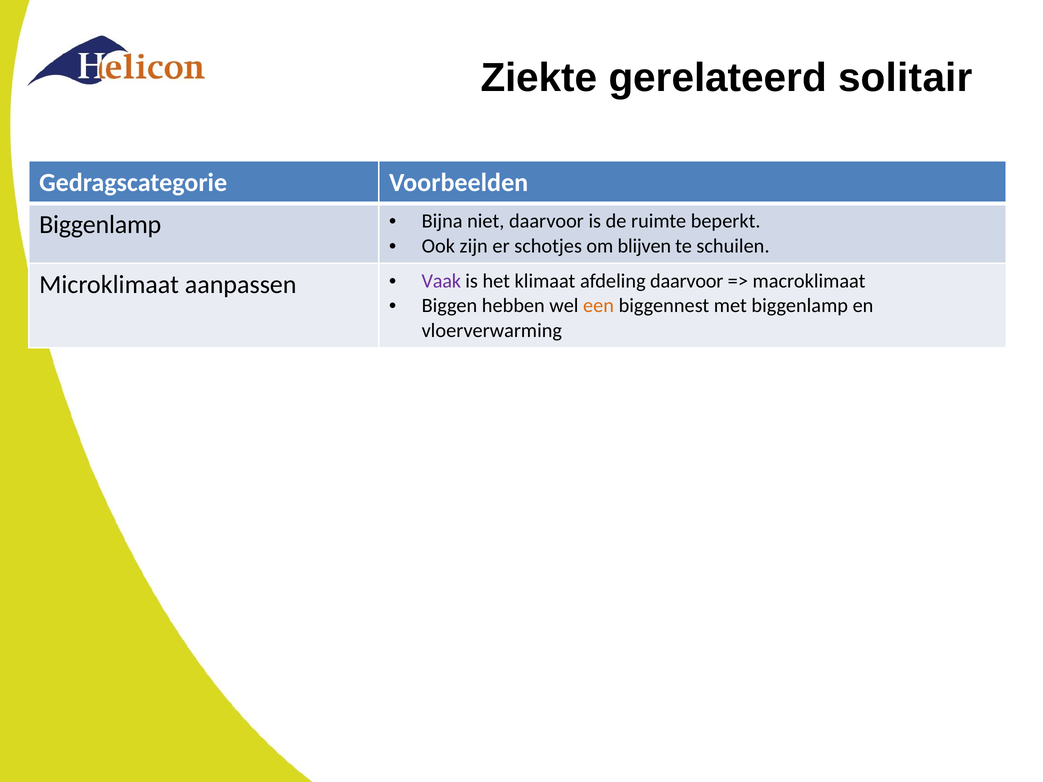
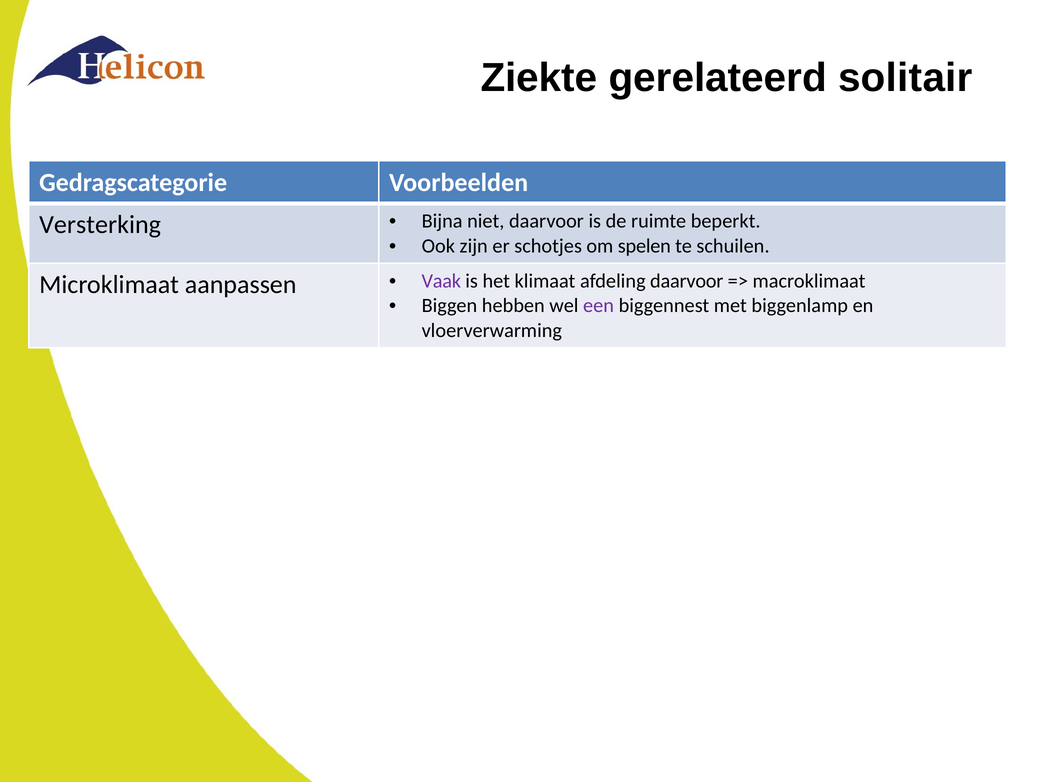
Biggenlamp: Biggenlamp -> Versterking (100, 225)
blijven: blijven -> spelen (644, 246)
een colour: orange -> purple (599, 306)
